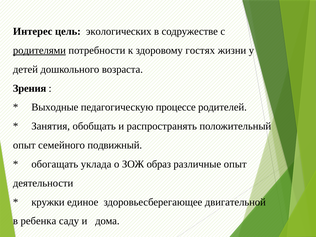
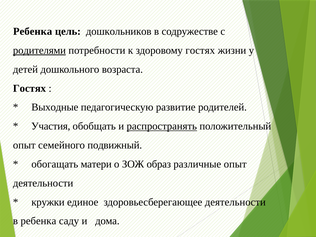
Интерес: Интерес -> Ребенка (33, 31)
экологических: экологических -> дошкольников (119, 31)
Зрения: Зрения -> Гостях (29, 88)
процессе: процессе -> развитие (176, 107)
Занятия: Занятия -> Участия (51, 126)
распространять underline: none -> present (162, 126)
уклада: уклада -> матери (96, 164)
здоровьесберегающее двигательной: двигательной -> деятельности (235, 202)
